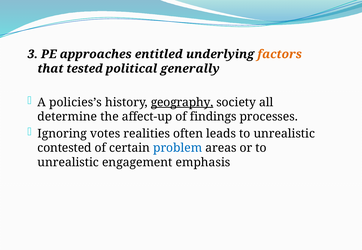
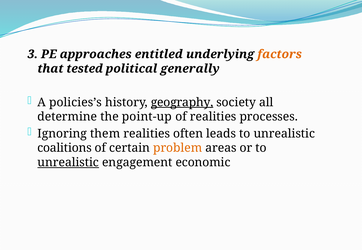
affect-up: affect-up -> point-up (147, 117)
of findings: findings -> realities (213, 117)
votes: votes -> them (105, 134)
contested: contested -> coalitions (65, 148)
problem colour: blue -> orange (178, 148)
unrealistic underline: none -> present (68, 163)
emphasis: emphasis -> economic (203, 163)
